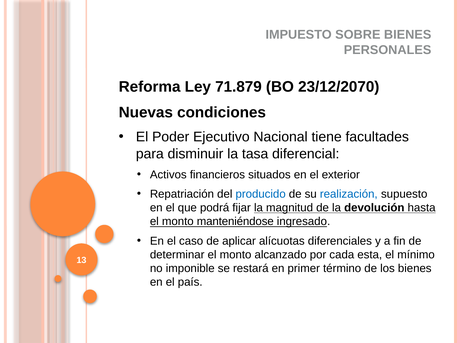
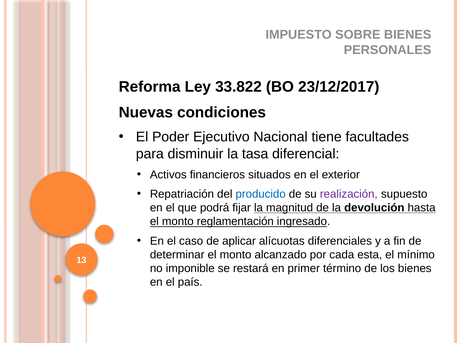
71.879: 71.879 -> 33.822 (238, 87)
23/12/2070: 23/12/2070 -> 23/12/2017 (339, 87)
realización colour: blue -> purple (349, 194)
manteniéndose: manteniéndose -> reglamentación (235, 221)
